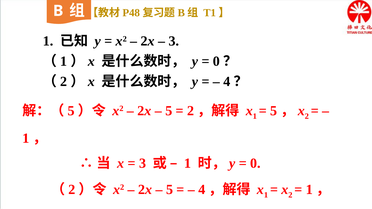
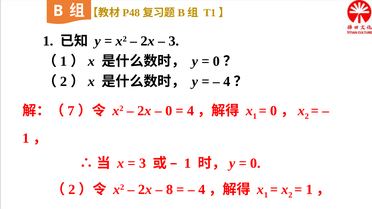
5: 5 -> 7 (71, 111)
5: 5 -> 0 (169, 111)
2: 2 -> 4 (191, 111)
5: 5 -> 0 (274, 111)
5: 5 -> 8 (169, 190)
